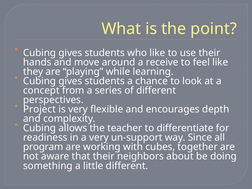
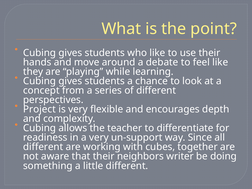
receive: receive -> debate (162, 62)
program: program -> different (43, 147)
about: about -> writer (180, 156)
